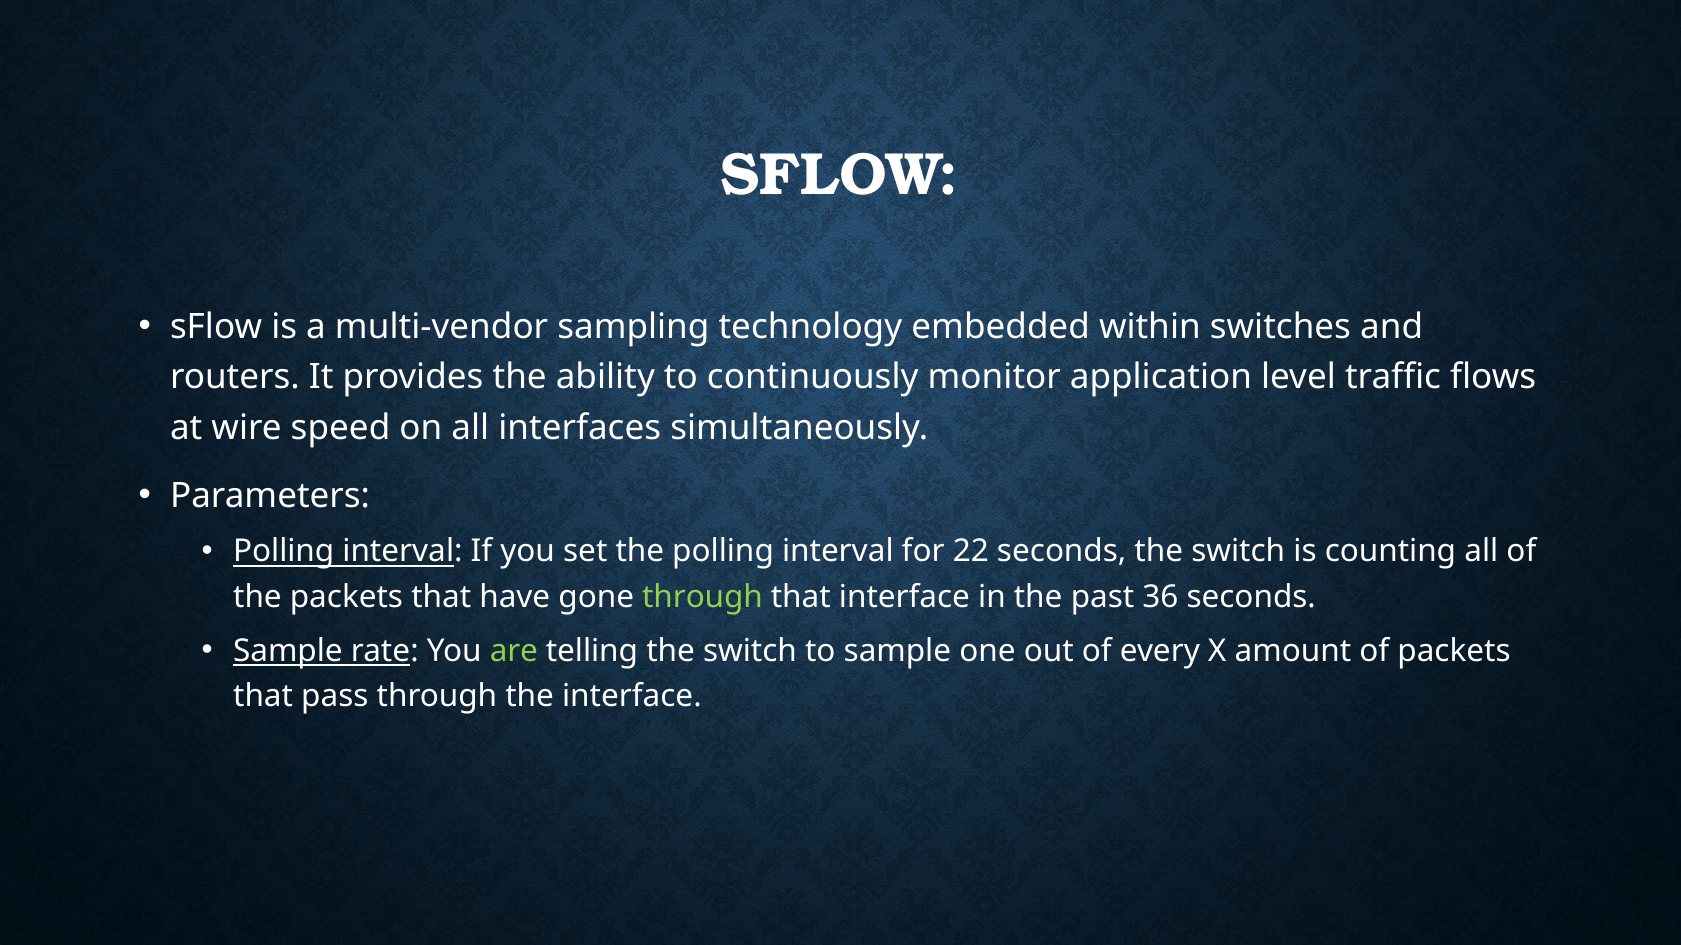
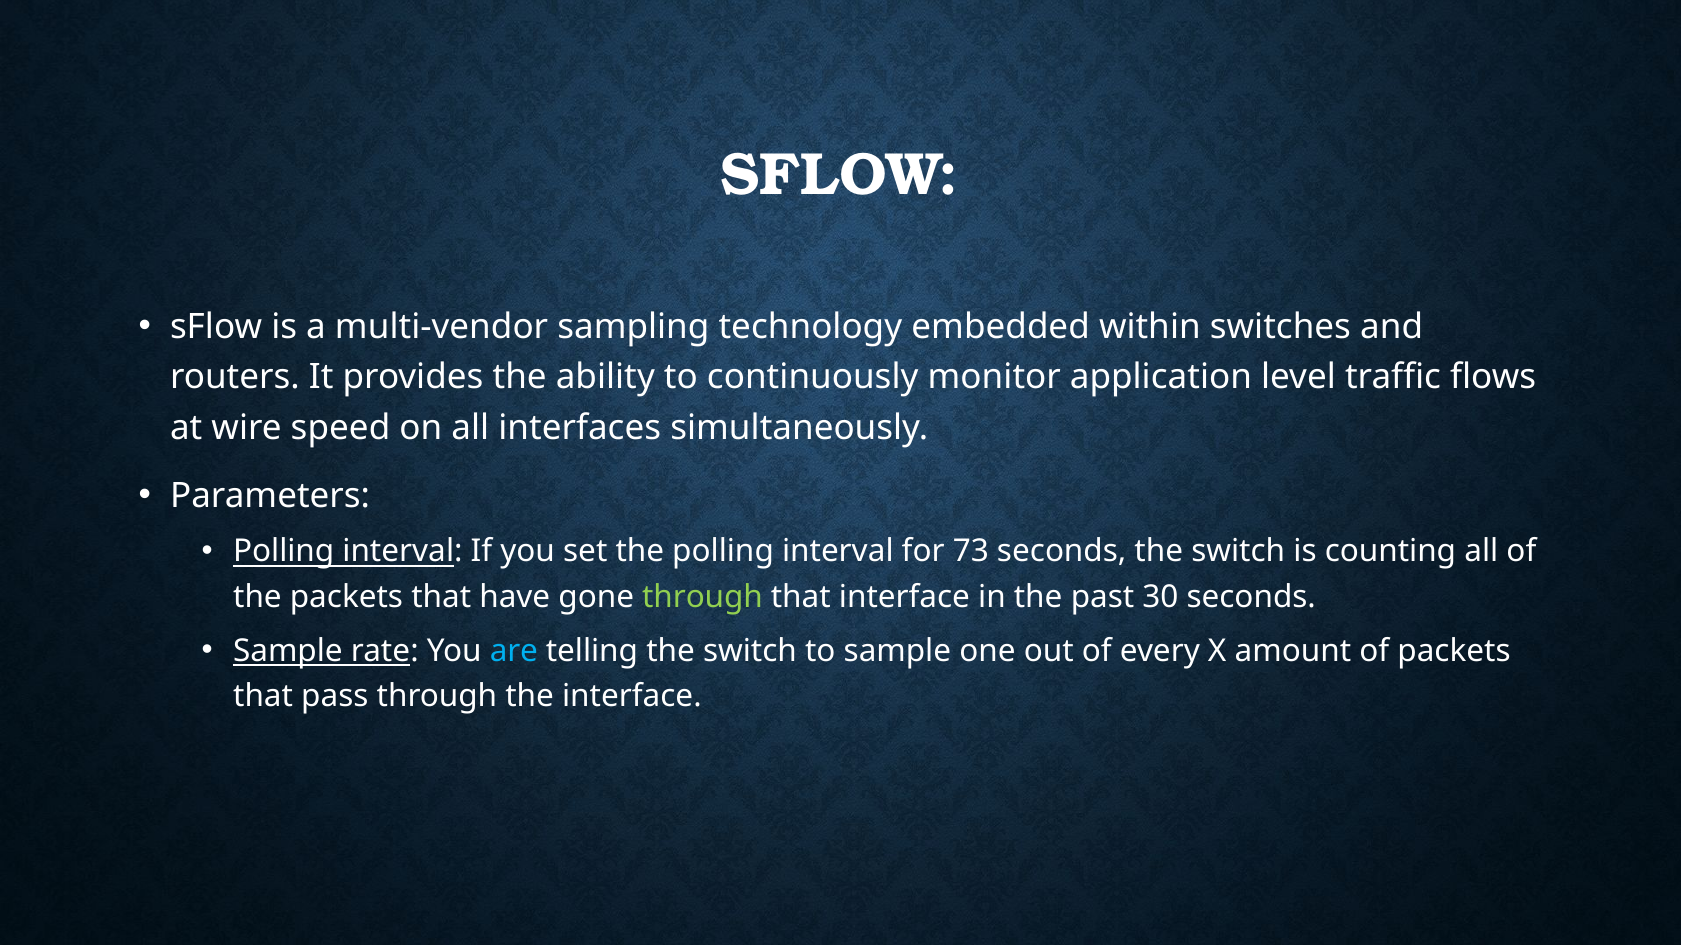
22: 22 -> 73 (971, 552)
36: 36 -> 30 (1160, 597)
are colour: light green -> light blue (514, 651)
